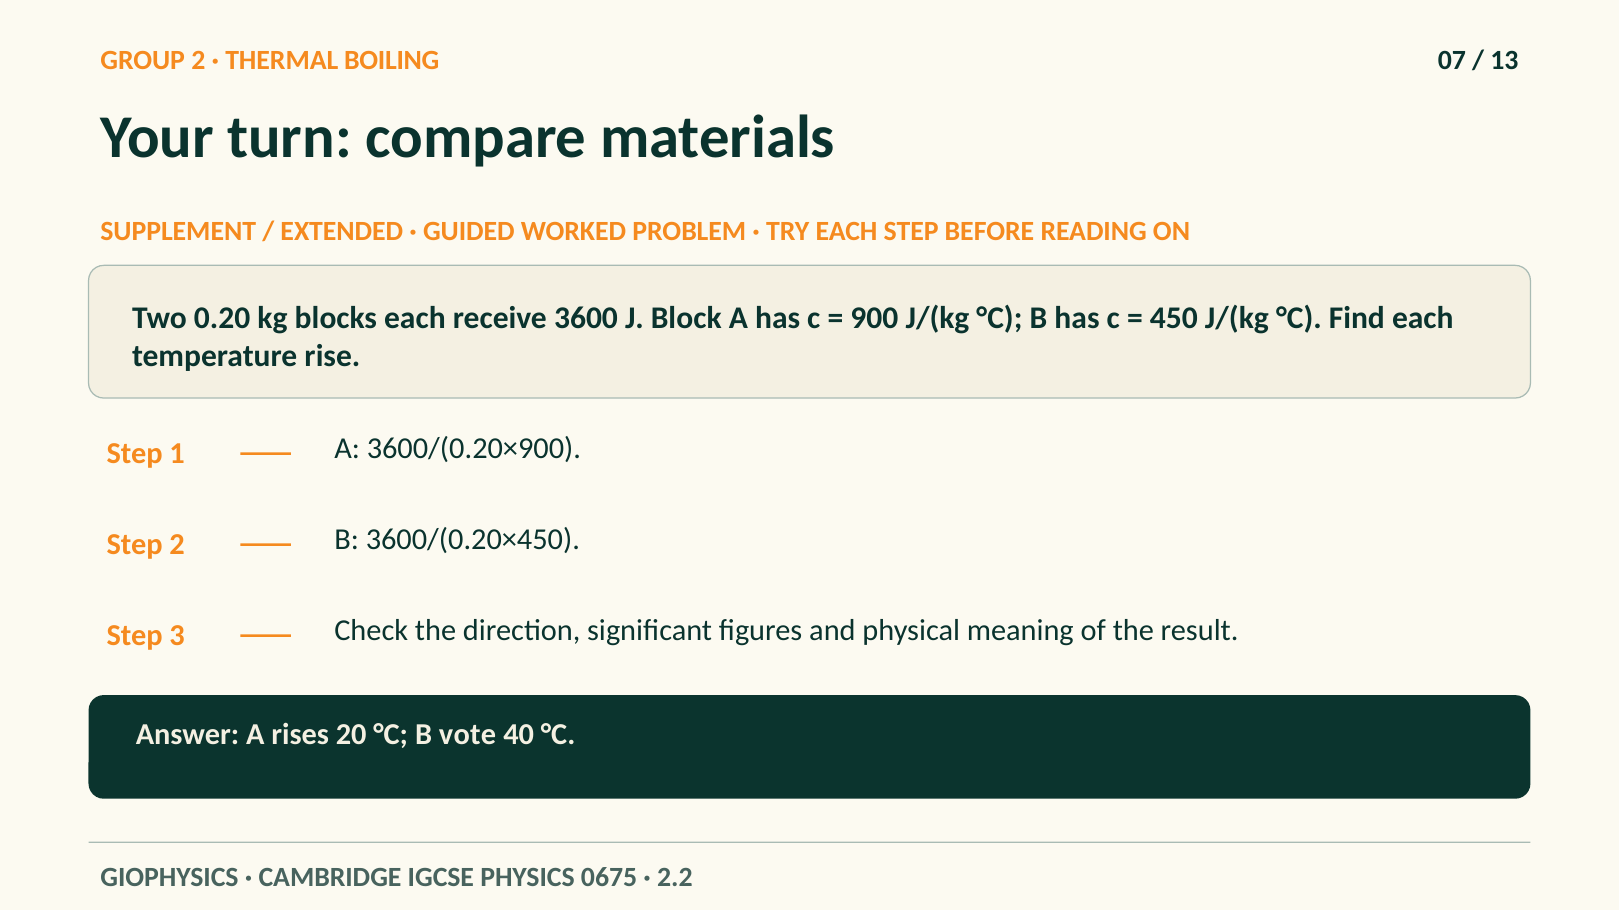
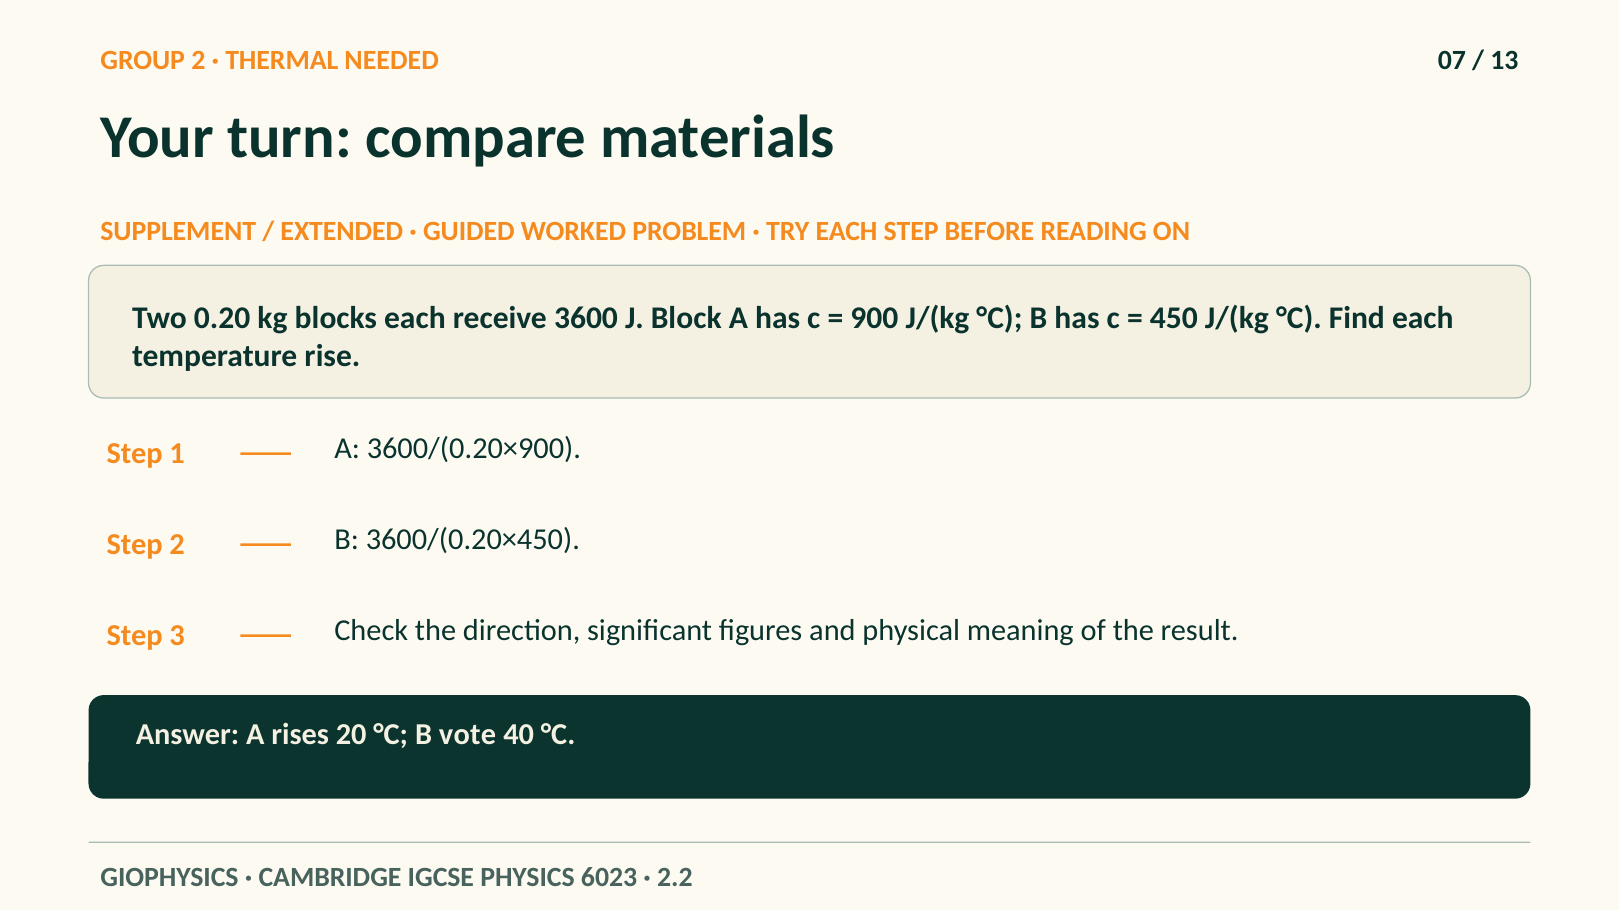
BOILING: BOILING -> NEEDED (392, 60)
0675: 0675 -> 6023 (609, 878)
